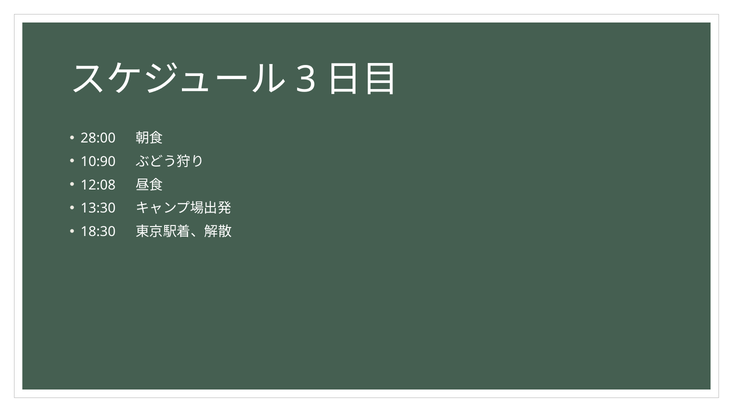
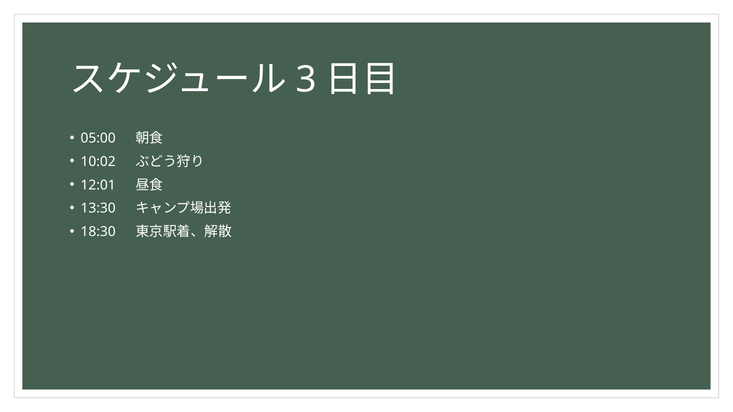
28:00: 28:00 -> 05:00 (98, 138)
10:90: 10:90 -> 10:02 (98, 162)
12:08: 12:08 -> 12:01 (98, 185)
